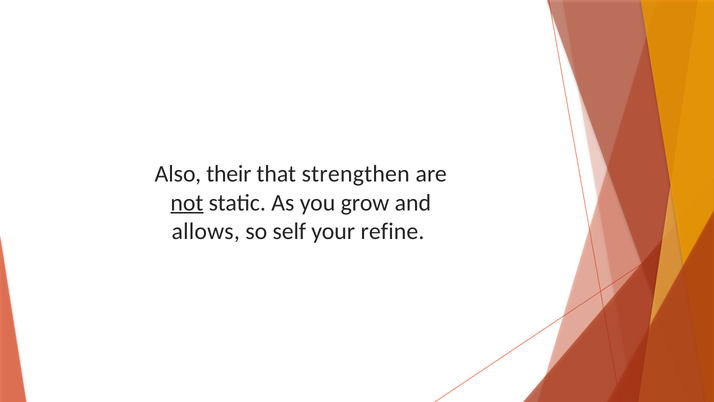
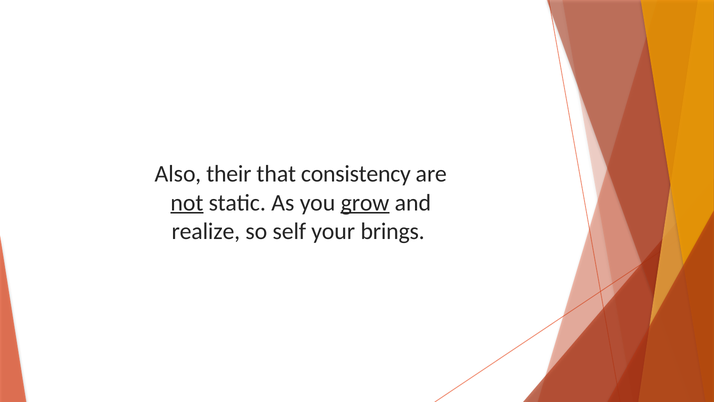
strengthen: strengthen -> consistency (356, 174)
grow underline: none -> present (365, 202)
allows: allows -> realize (206, 231)
refine: refine -> brings (393, 231)
